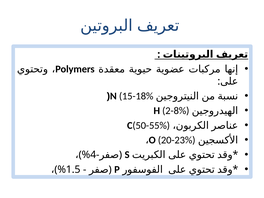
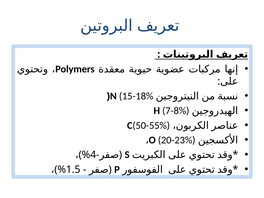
2-8%: 2-8% -> 7-8% (176, 111)
